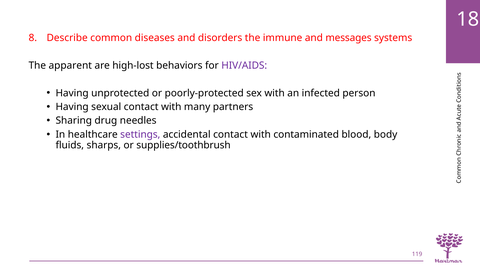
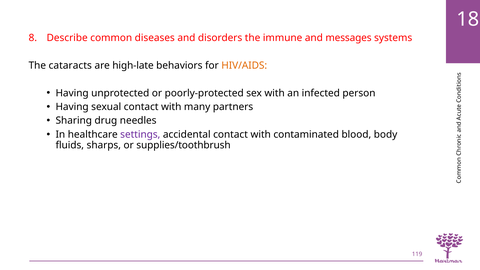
apparent: apparent -> cataracts (70, 65)
high-lost: high-lost -> high-late (133, 65)
HIV/AIDS colour: purple -> orange (244, 65)
